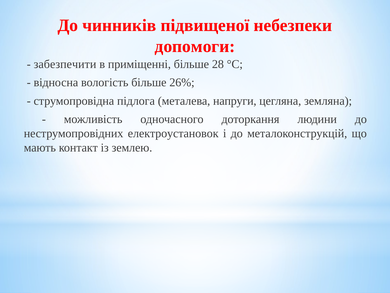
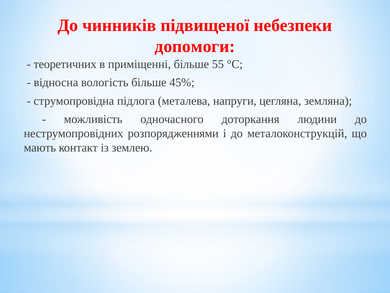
забезпечити: забезпечити -> теоретичних (65, 64)
28: 28 -> 55 (218, 64)
26%: 26% -> 45% (182, 82)
електроустановок: електроустановок -> розпорядженнями (173, 133)
